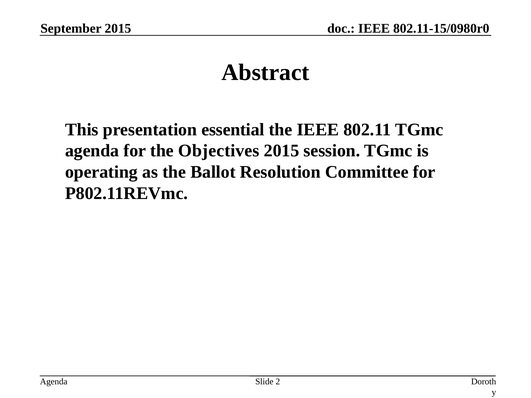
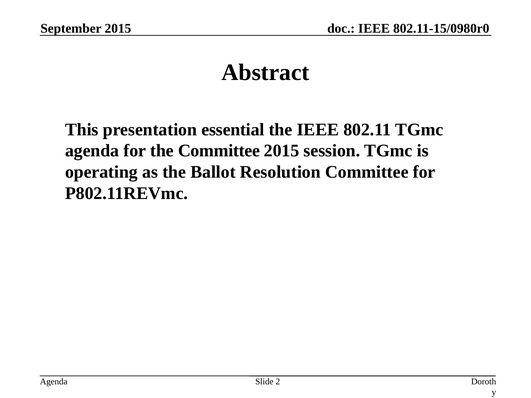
the Objectives: Objectives -> Committee (219, 151)
